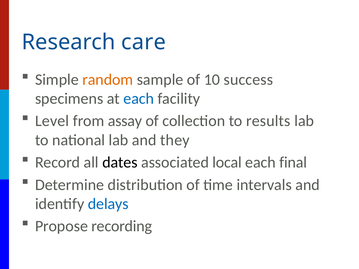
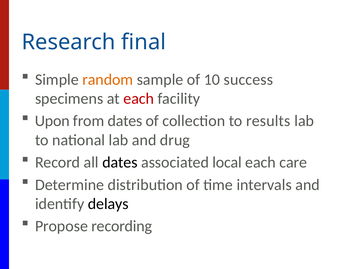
care: care -> final (144, 42)
each colour: blue -> red (139, 99)
Level: Level -> Upon (52, 121)
from assay: assay -> dates (125, 121)
they: they -> drug (175, 140)
final: final -> care (293, 163)
delays colour: blue -> black (108, 204)
